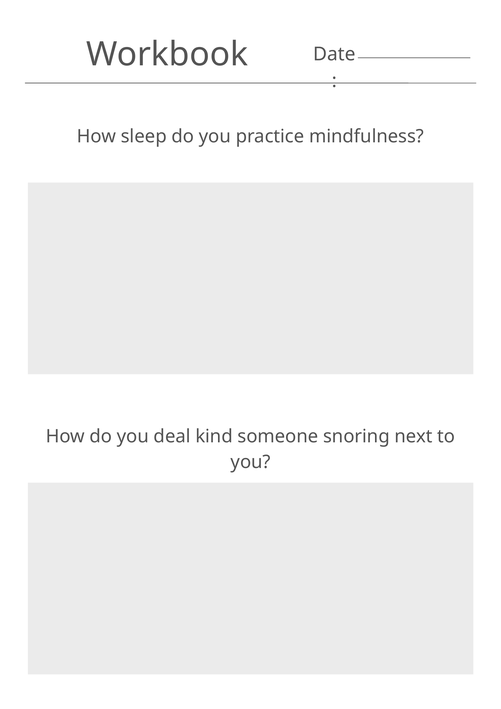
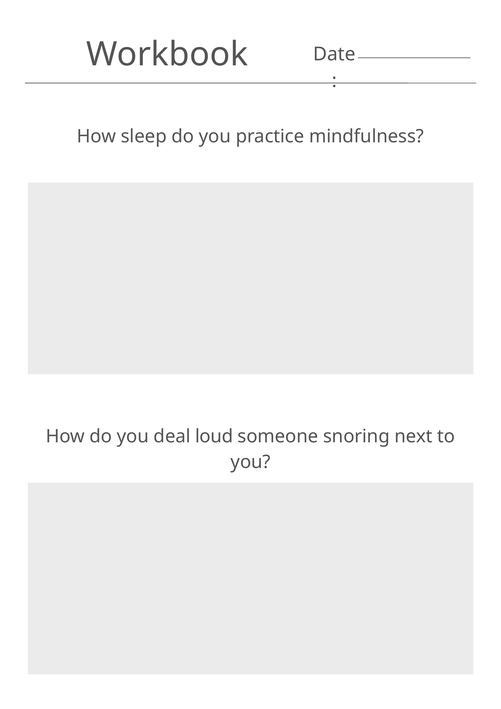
kind: kind -> loud (214, 436)
